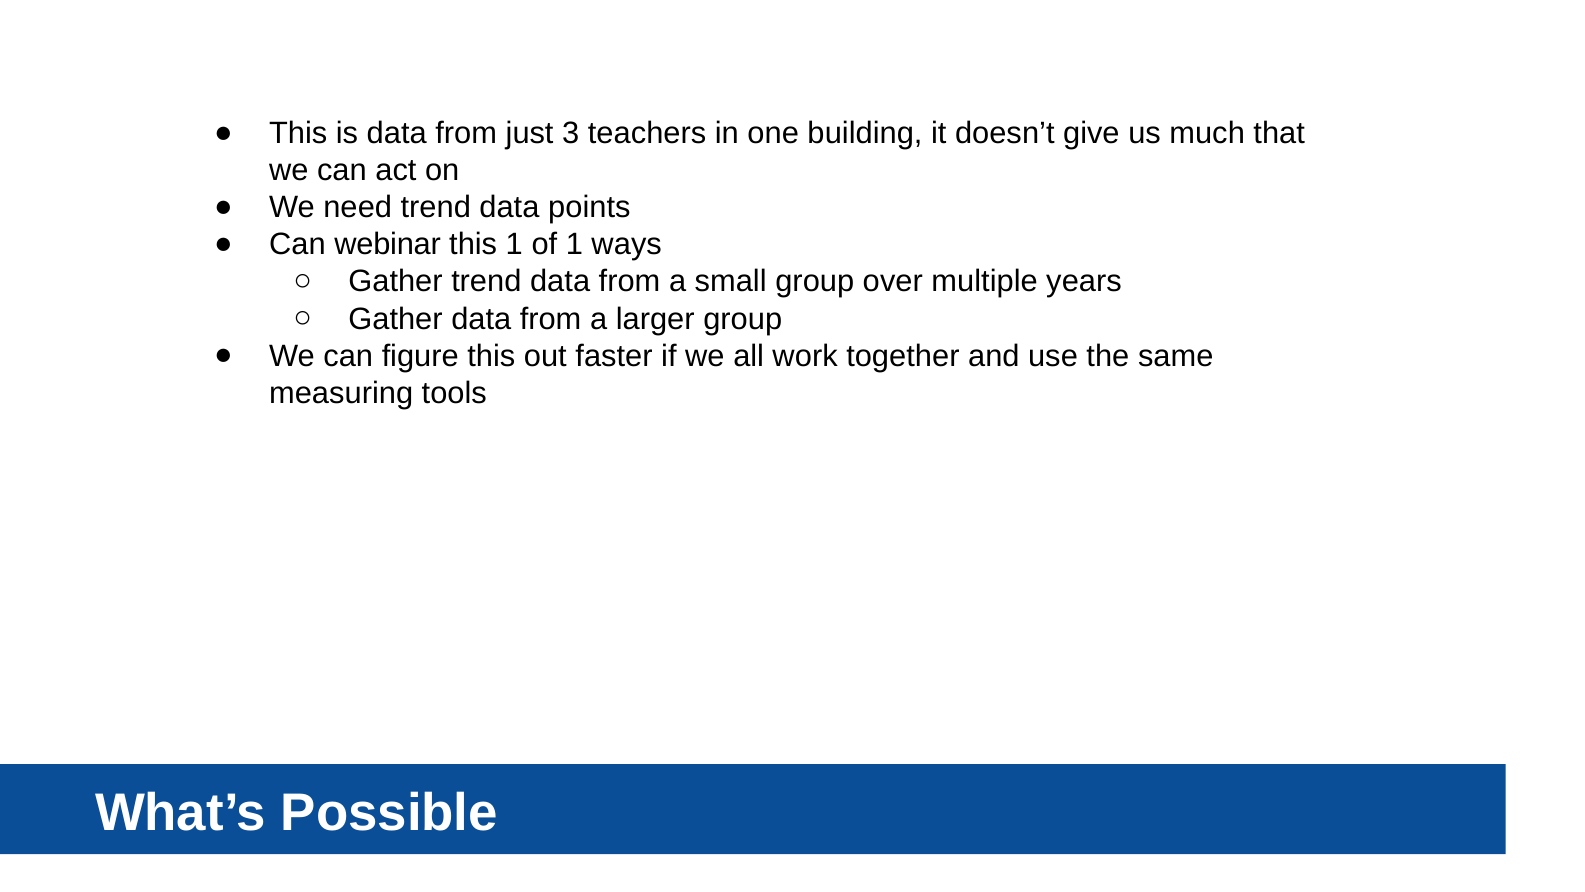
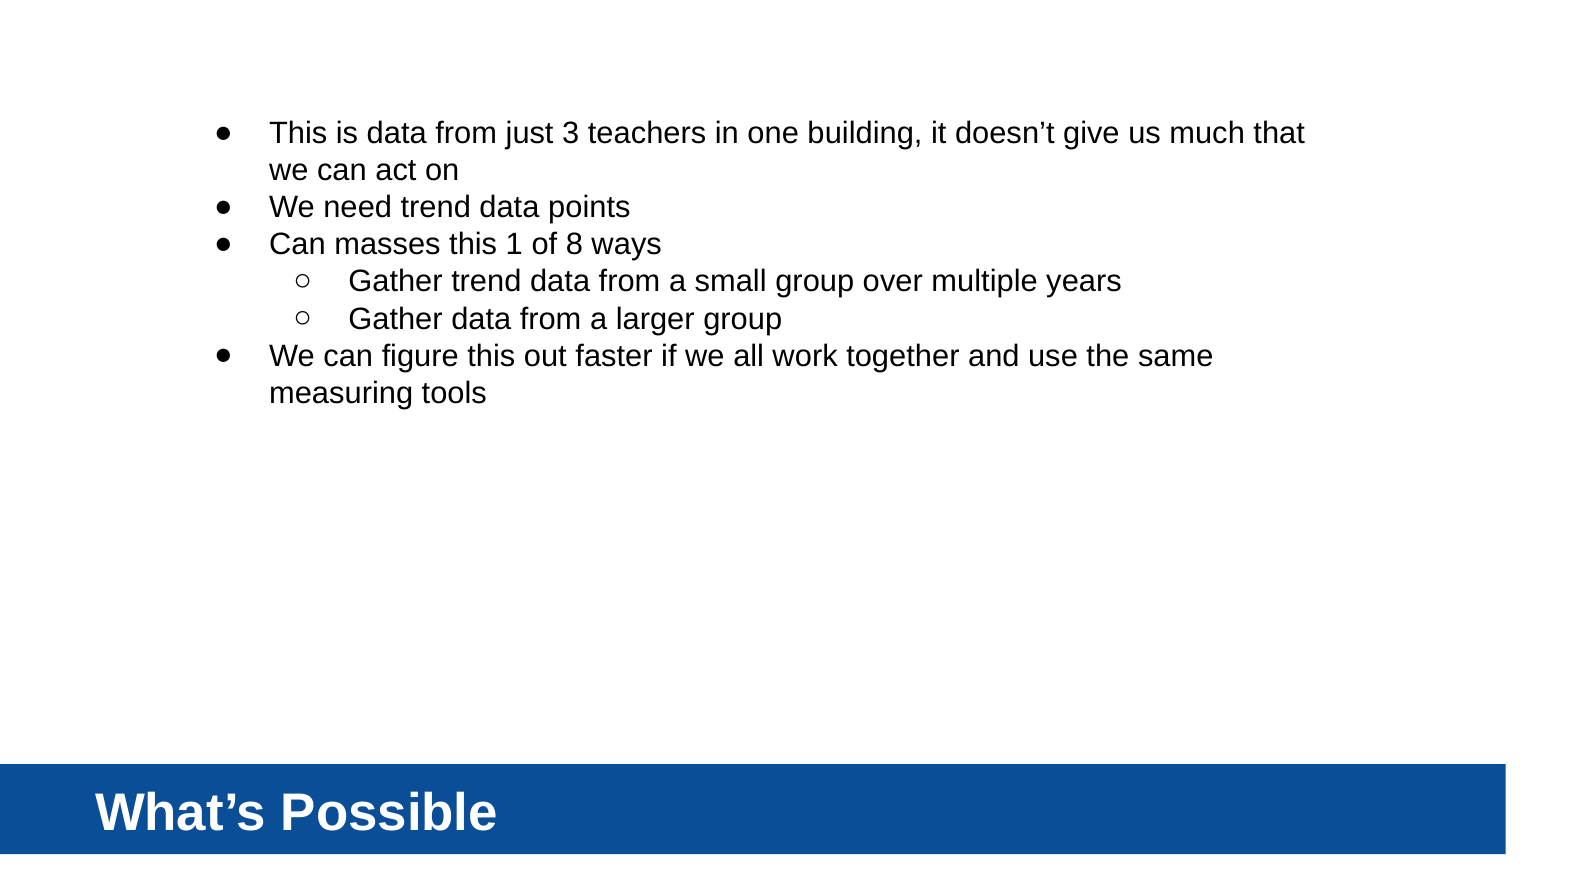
webinar: webinar -> masses (387, 245)
of 1: 1 -> 8 (574, 245)
